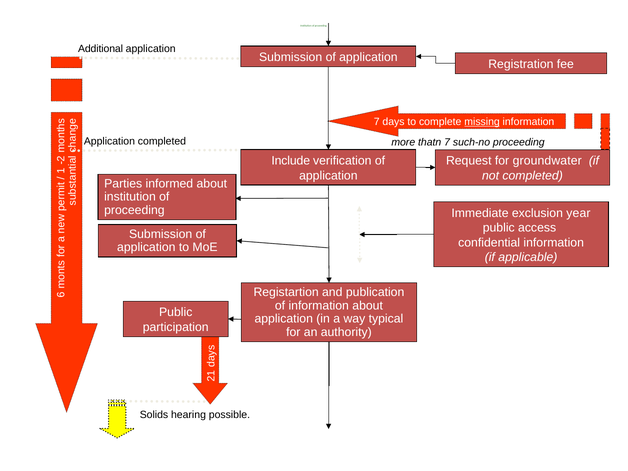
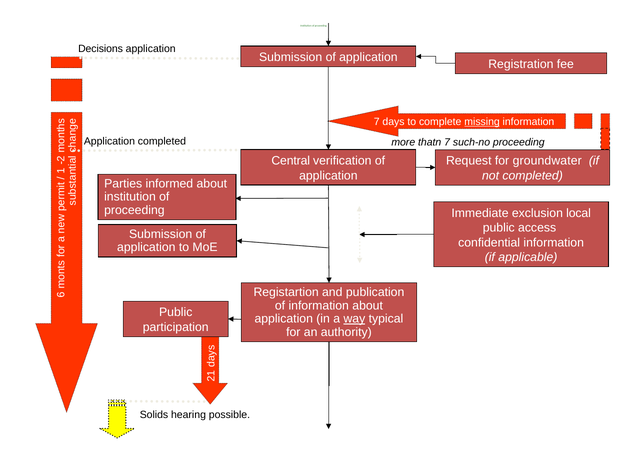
Additional: Additional -> Decisions (101, 49)
Include: Include -> Central (291, 161)
year: year -> local (579, 213)
way underline: none -> present (354, 319)
